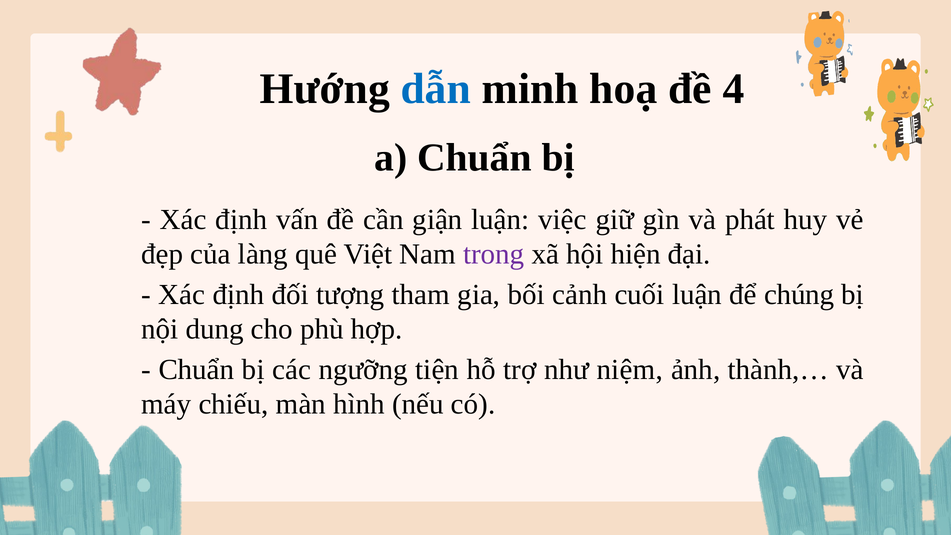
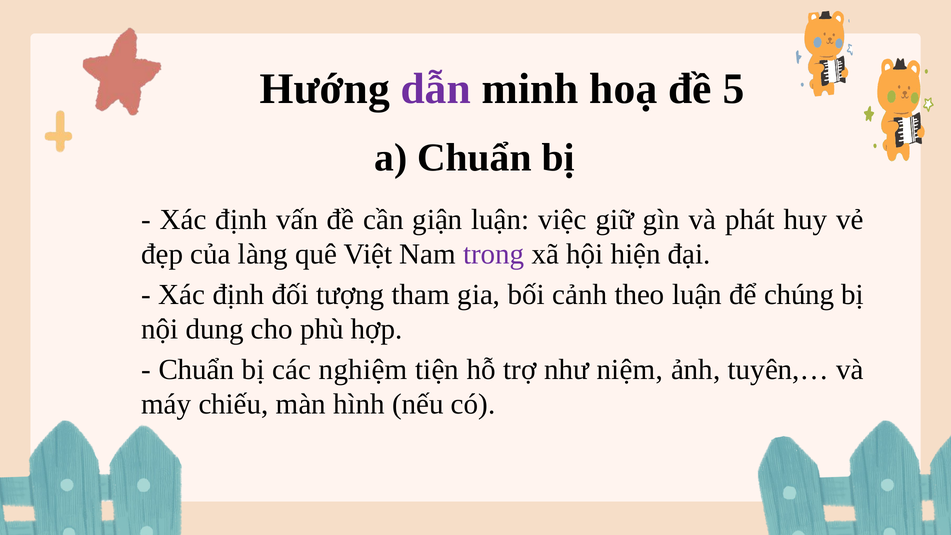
dẫn colour: blue -> purple (436, 89)
4: 4 -> 5 (733, 89)
cuối: cuối -> theo (640, 294)
ngưỡng: ngưỡng -> nghiệm (363, 369)
thành,…: thành,… -> tuyên,… (778, 369)
